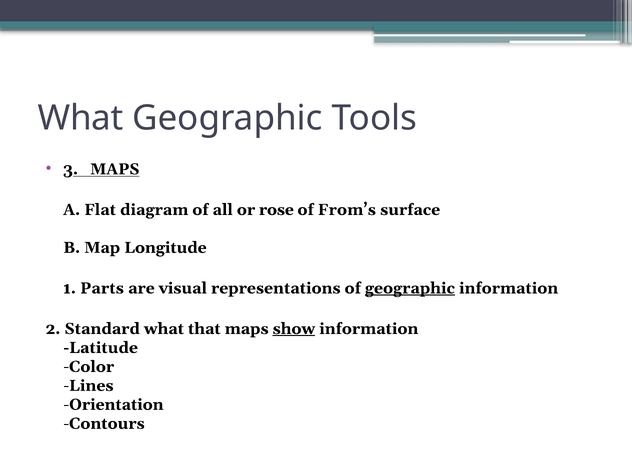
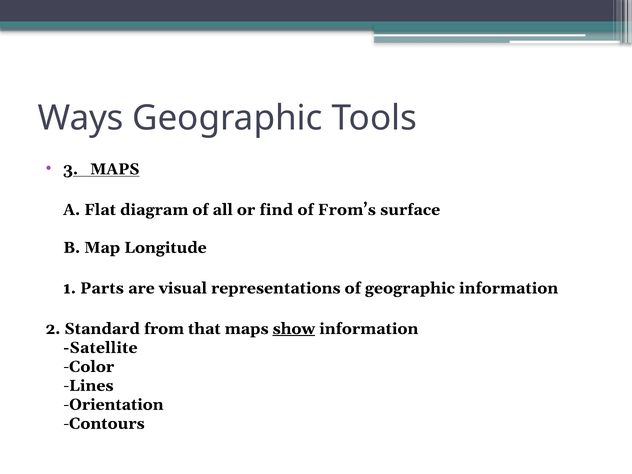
What: What -> Ways (81, 118)
rose: rose -> find (276, 210)
geographic underline: present -> none (410, 288)
Standard what: what -> from (164, 329)
Latitude: Latitude -> Satellite (100, 348)
